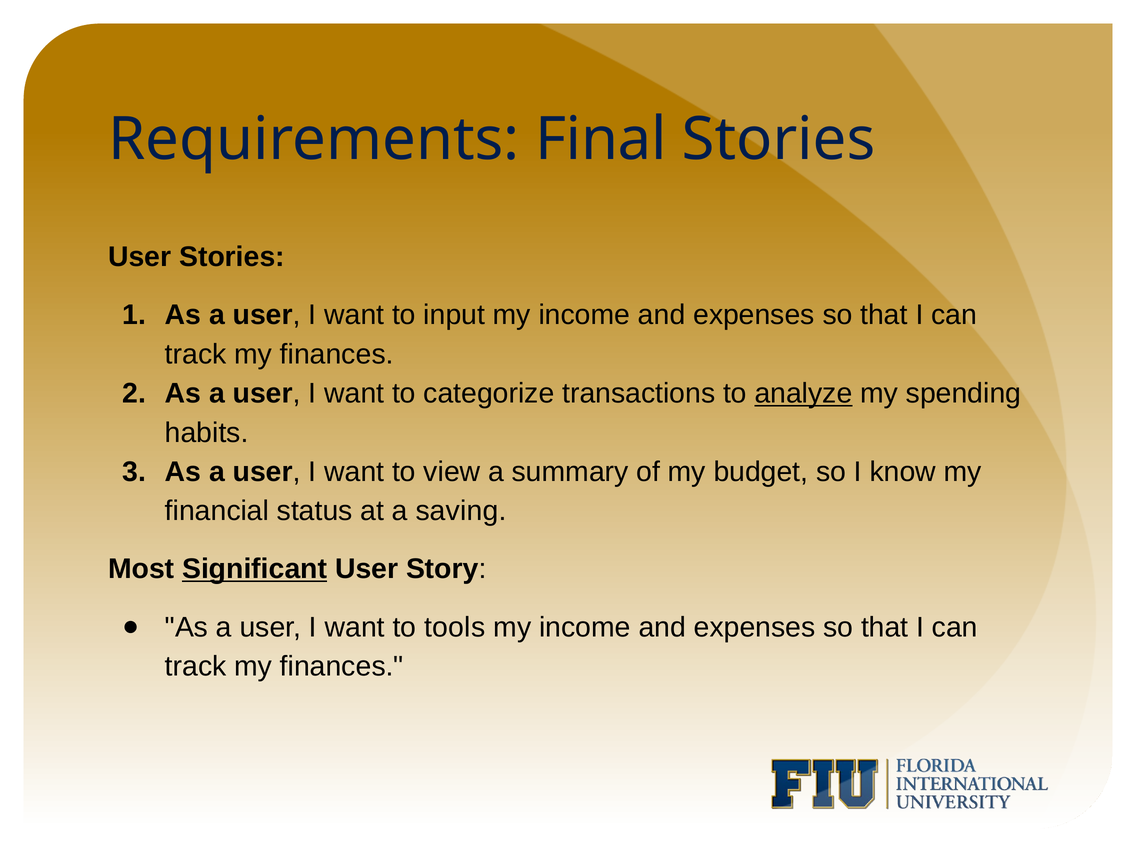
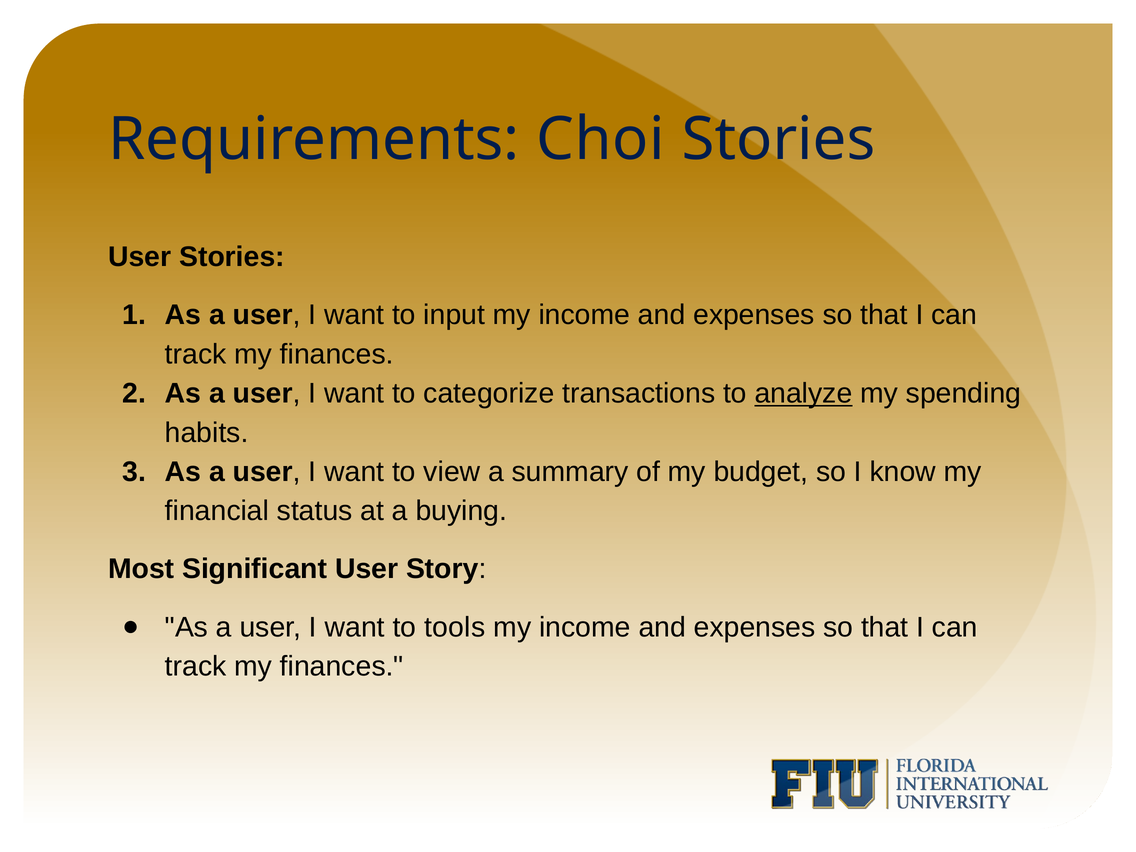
Final: Final -> Choi (600, 140)
saving: saving -> buying (461, 511)
Significant underline: present -> none (255, 569)
